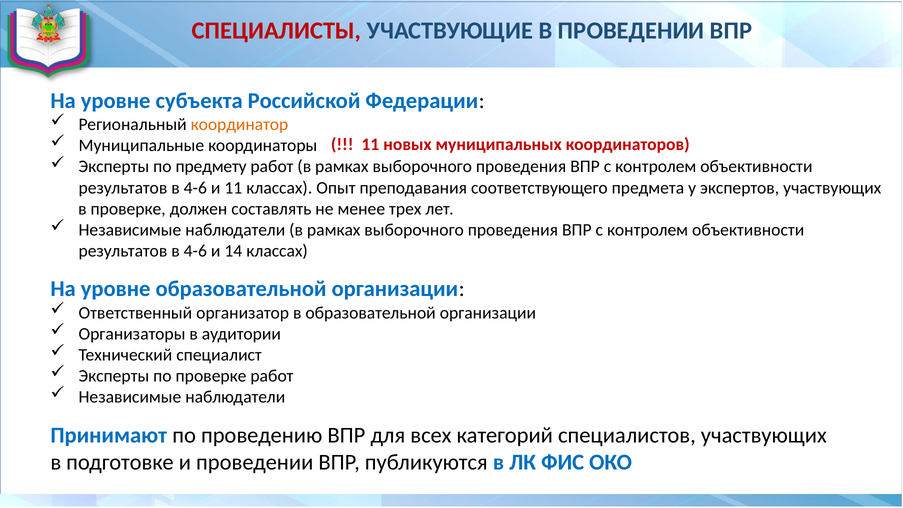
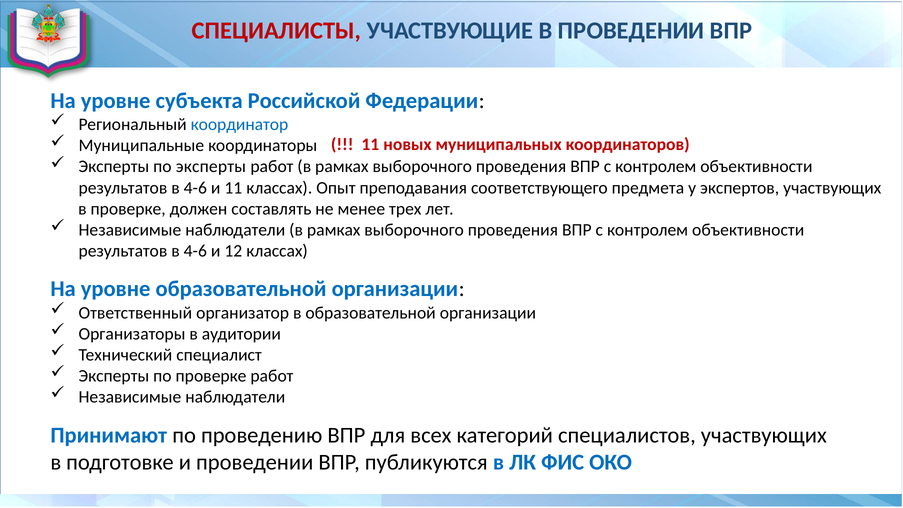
координатор colour: orange -> blue (239, 124)
по предмету: предмету -> эксперты (211, 167)
14: 14 -> 12 (233, 251)
